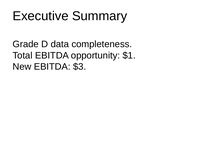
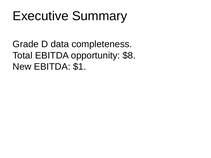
$1: $1 -> $8 (129, 56)
$3: $3 -> $1 (80, 67)
